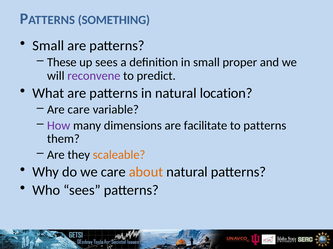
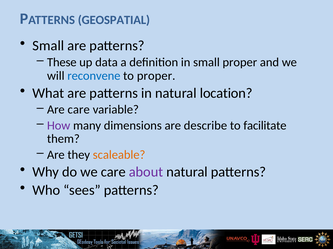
SOMETHING: SOMETHING -> GEOSPATIAL (114, 20)
up sees: sees -> data (106, 62)
reconvene colour: purple -> blue (94, 76)
to predict: predict -> proper (156, 76)
facilitate: facilitate -> describe (205, 126)
to patterns: patterns -> facilitate (265, 126)
about colour: orange -> purple (146, 173)
